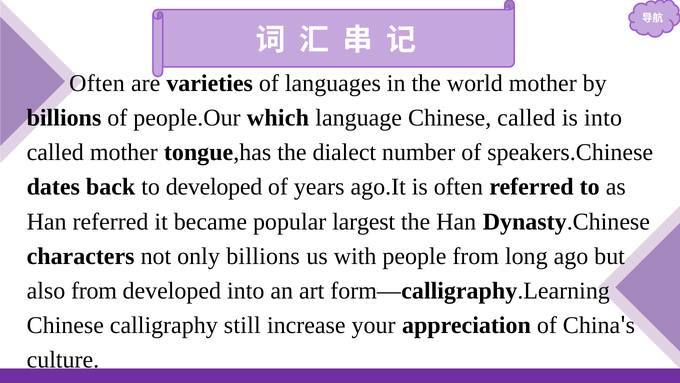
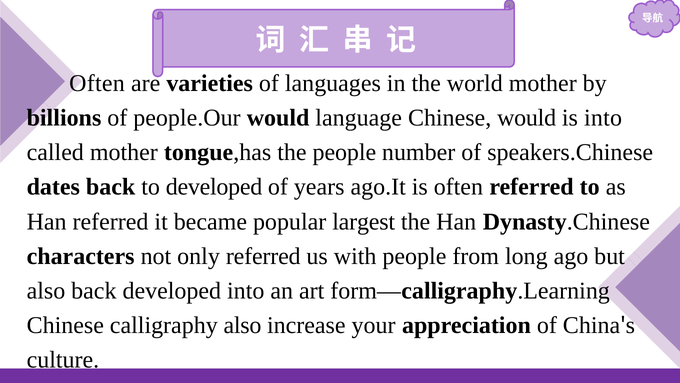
people.Our which: which -> would (278, 118)
Chinese called: called -> would (527, 118)
the dialect: dialect -> people (344, 152)
only billions: billions -> referred (263, 256)
also from: from -> back (94, 290)
calligraphy still: still -> also (243, 325)
